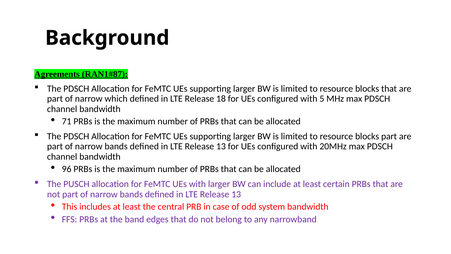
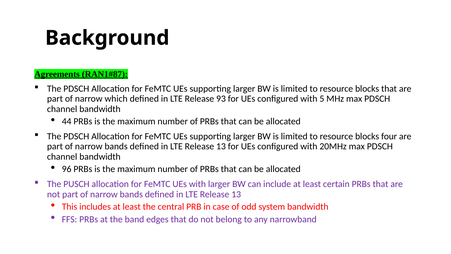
18: 18 -> 93 (221, 99)
71: 71 -> 44 (67, 121)
blocks part: part -> four (389, 136)
